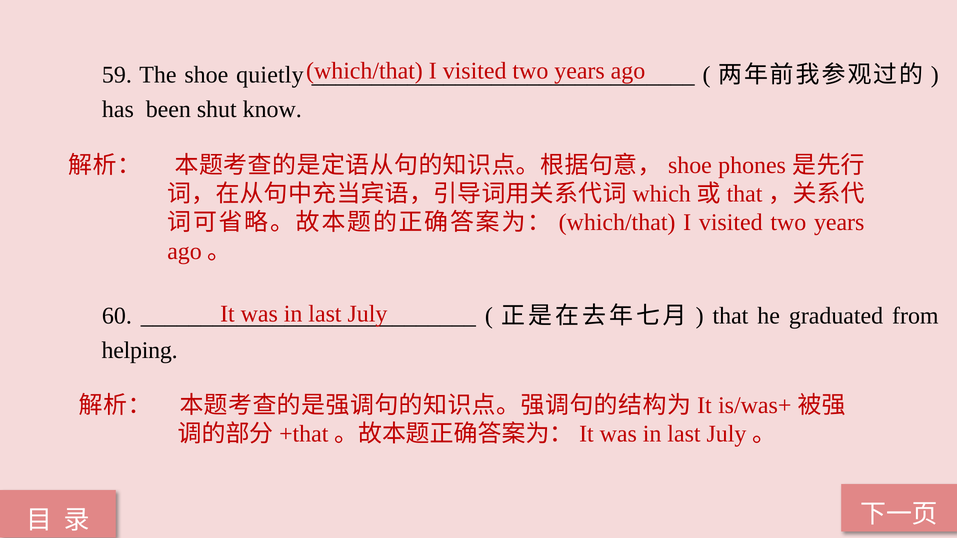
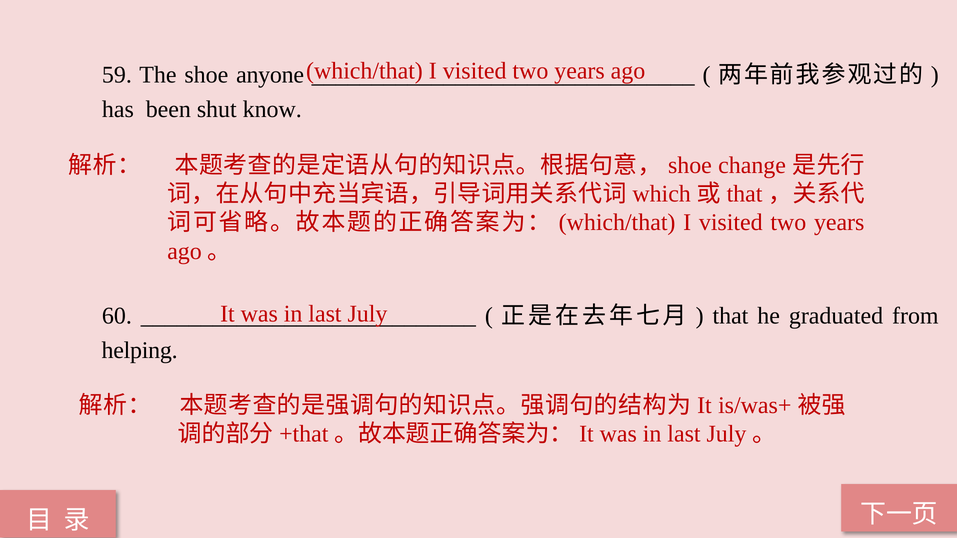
quietly: quietly -> anyone (270, 75)
phones: phones -> change (752, 165)
